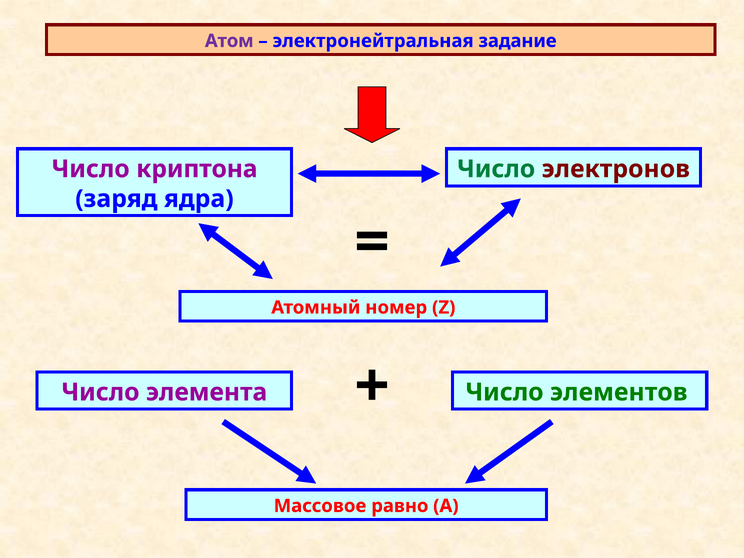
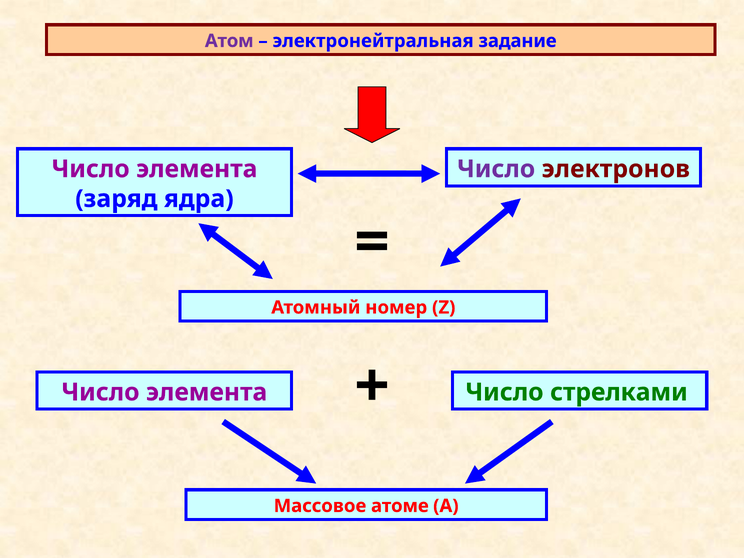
криптона: криптона -> элемента (197, 169)
Число colour: green -> purple (496, 169)
элементов: элементов -> стрелками (619, 392)
равно: равно -> атоме (400, 506)
